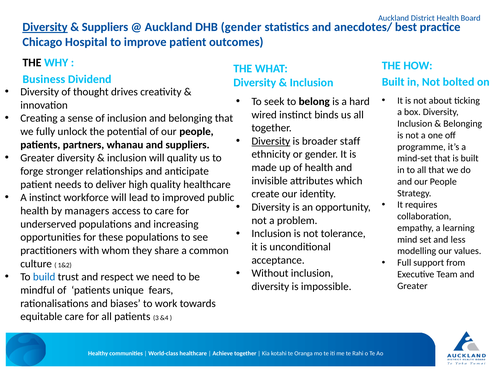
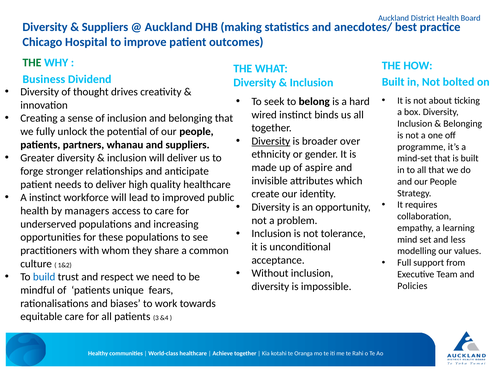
Diversity underline: present -> none (45, 27)
DHB gender: gender -> making (241, 27)
THE colour: black -> green (32, 63)
staff: staff -> over (350, 141)
will quality: quality -> deliver (182, 158)
of health: health -> aspire (319, 168)
Greater: Greater -> Policies (412, 286)
